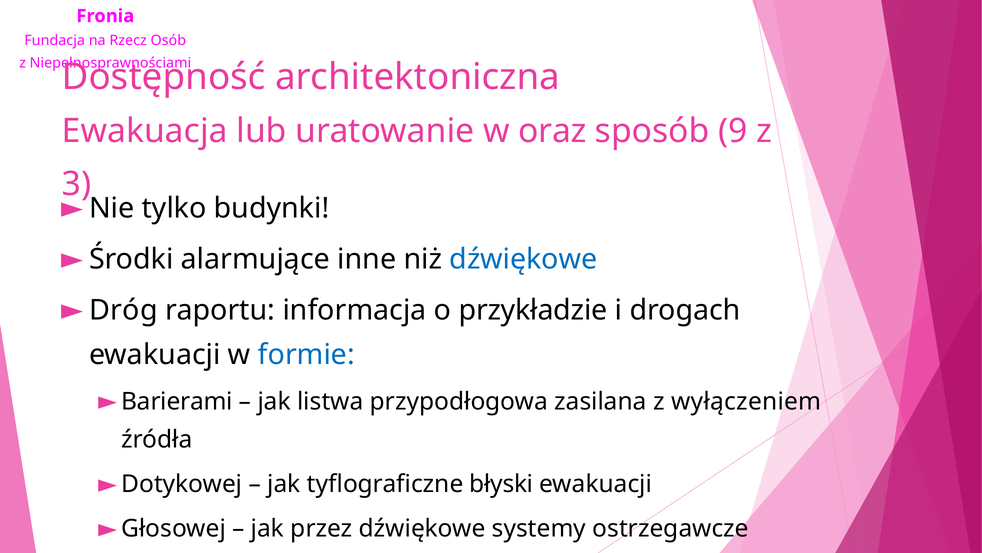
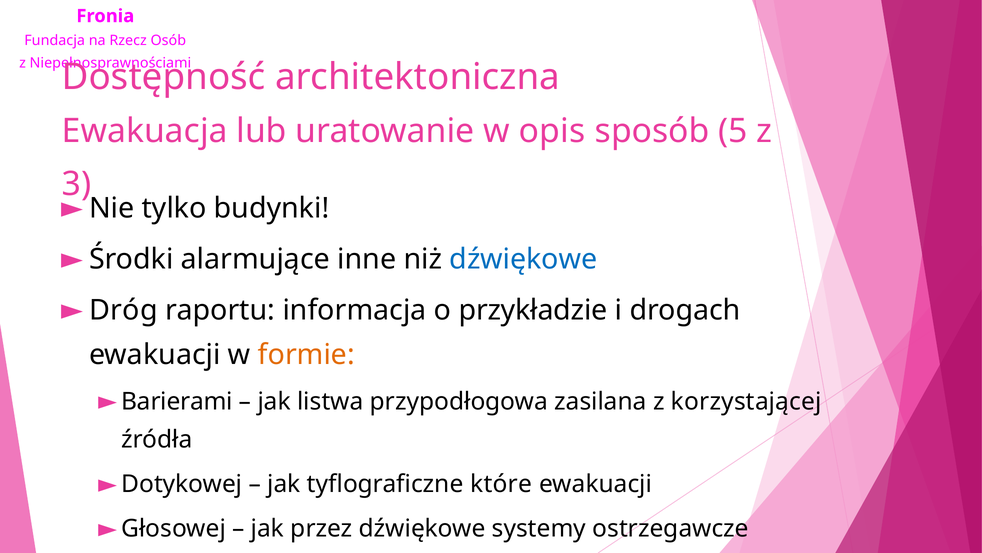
oraz: oraz -> opis (552, 131)
9: 9 -> 5 (733, 131)
formie colour: blue -> orange (306, 354)
wyłączeniem: wyłączeniem -> korzystającej (746, 401)
błyski: błyski -> które (501, 484)
